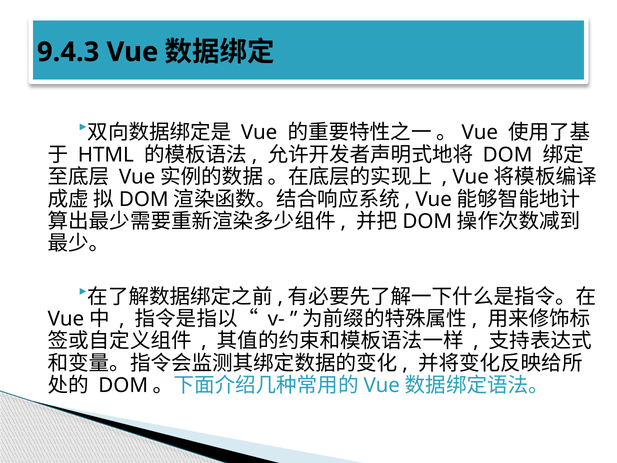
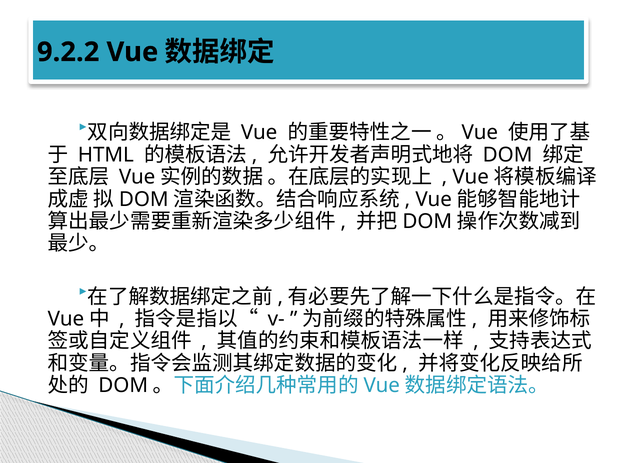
9.4.3: 9.4.3 -> 9.2.2 (68, 52)
